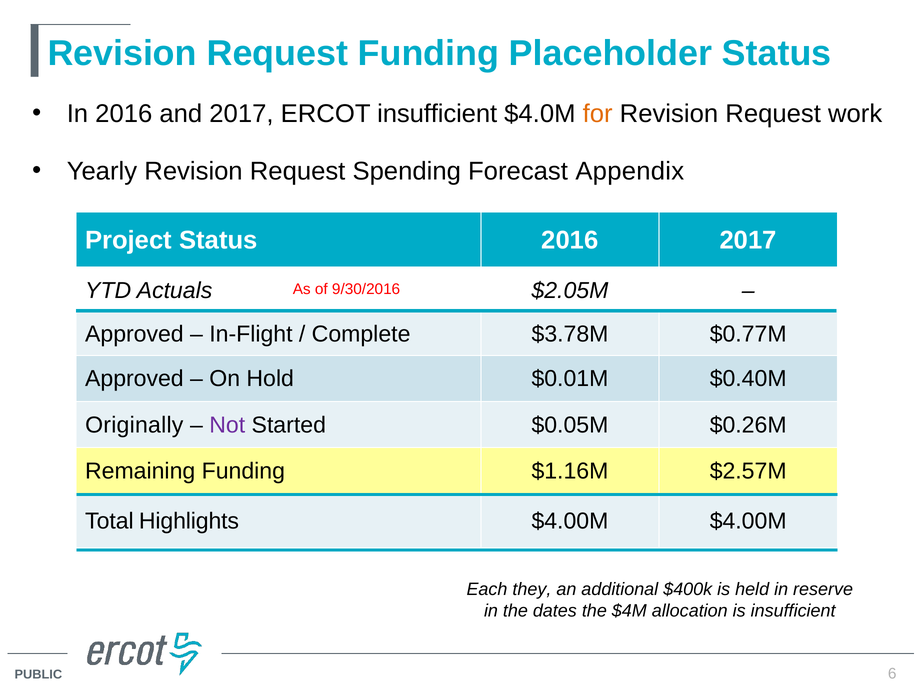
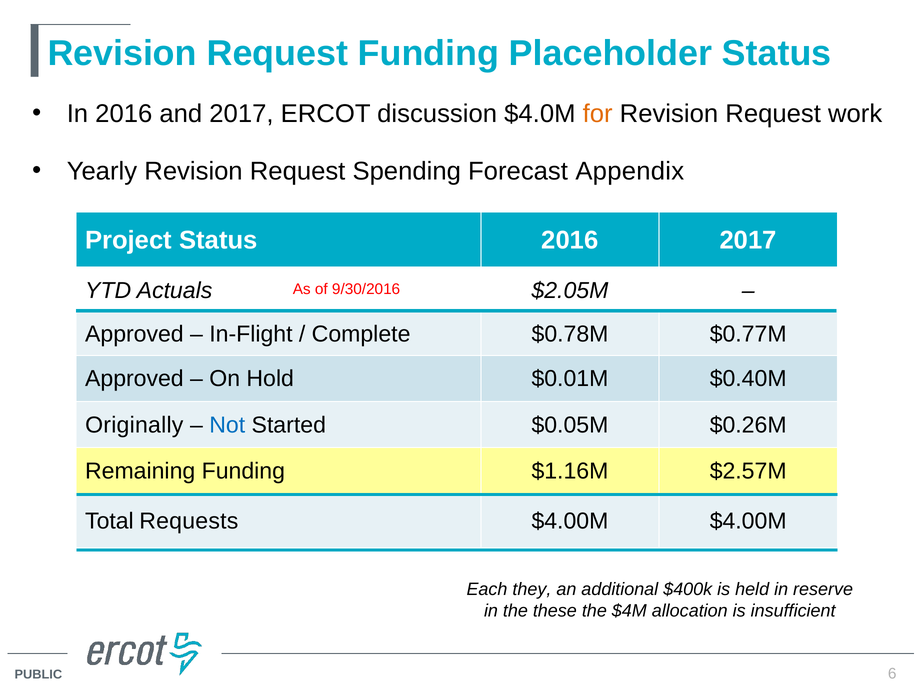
ERCOT insufficient: insufficient -> discussion (437, 114)
$3.78M: $3.78M -> $0.78M (570, 334)
Not colour: purple -> blue (227, 425)
Highlights: Highlights -> Requests (189, 521)
dates: dates -> these (555, 611)
